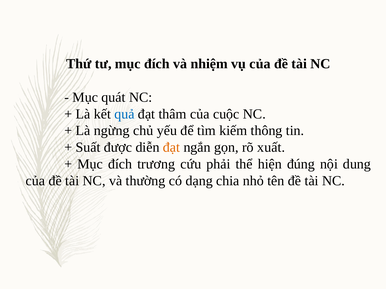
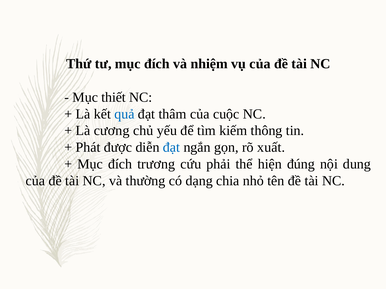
quát: quát -> thiết (114, 97)
ngừng: ngừng -> cương (112, 131)
Suất: Suất -> Phát (88, 148)
đạt colour: orange -> blue (171, 148)
